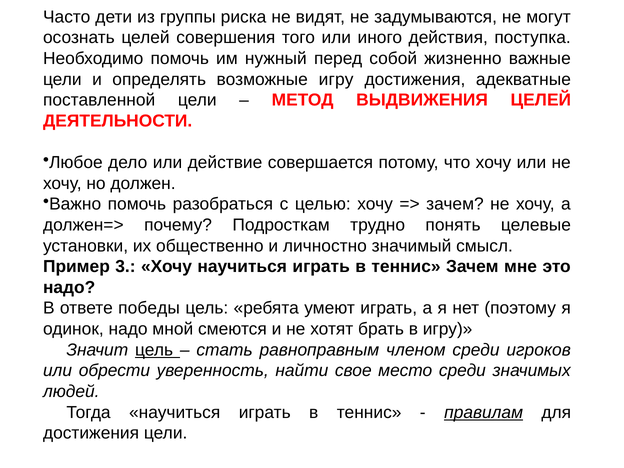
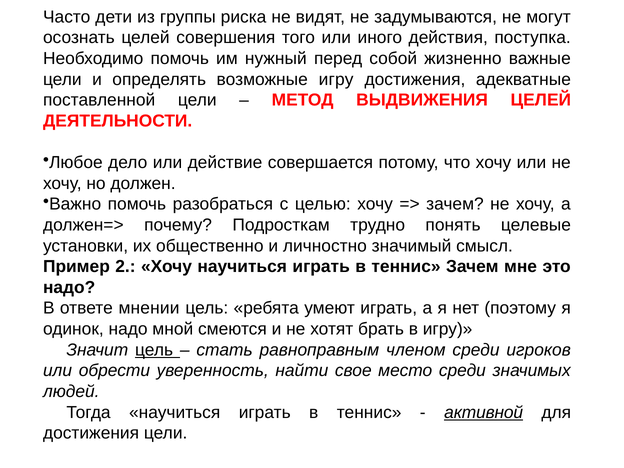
3: 3 -> 2 (125, 267)
победы: победы -> мнении (149, 308)
правилам: правилам -> активной (484, 412)
